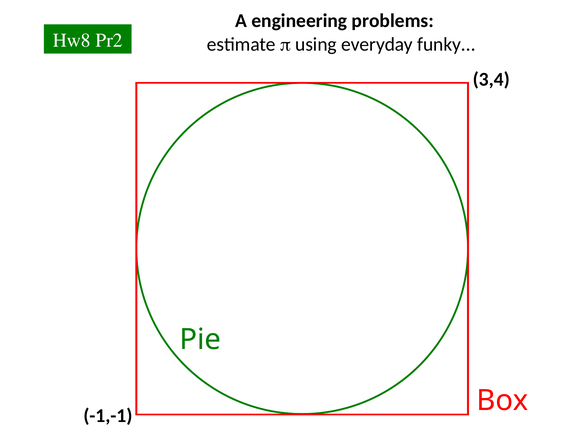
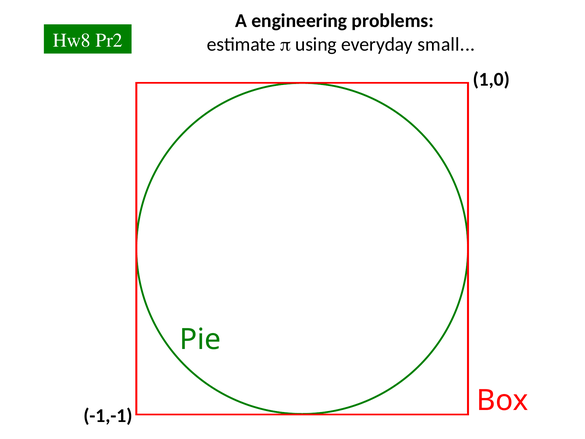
funky: funky -> small (446, 44)
3,4: 3,4 -> 1,0 (491, 79)
